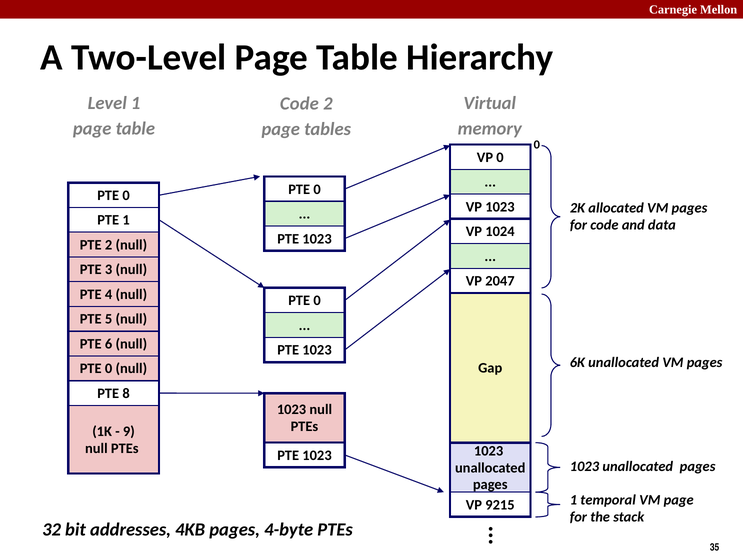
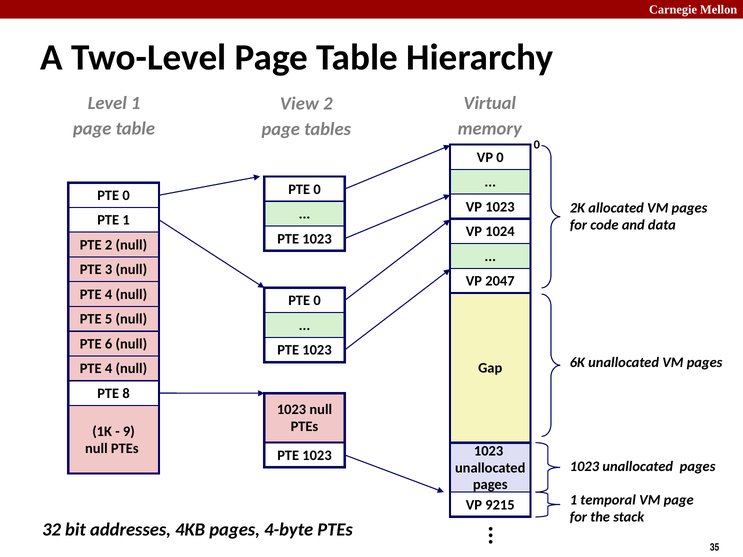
Code: Code -> View (299, 104)
0: 0 -> 4 (109, 369)
